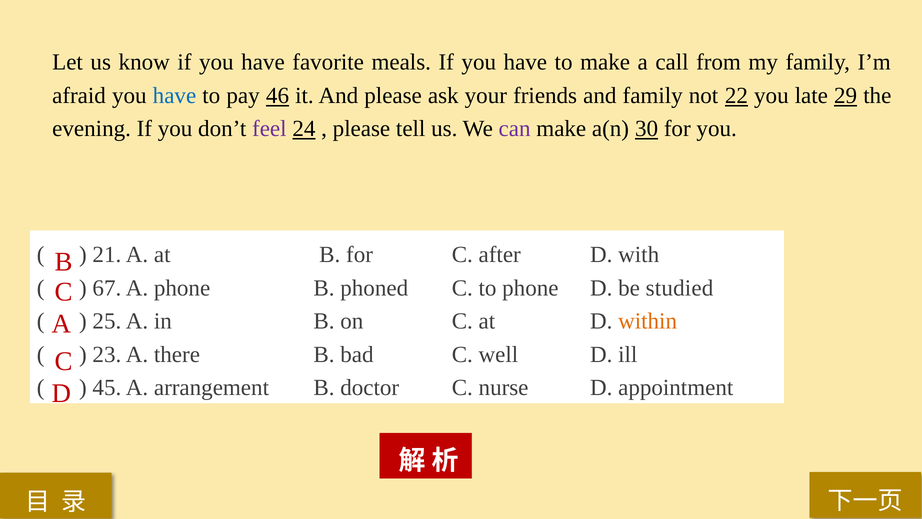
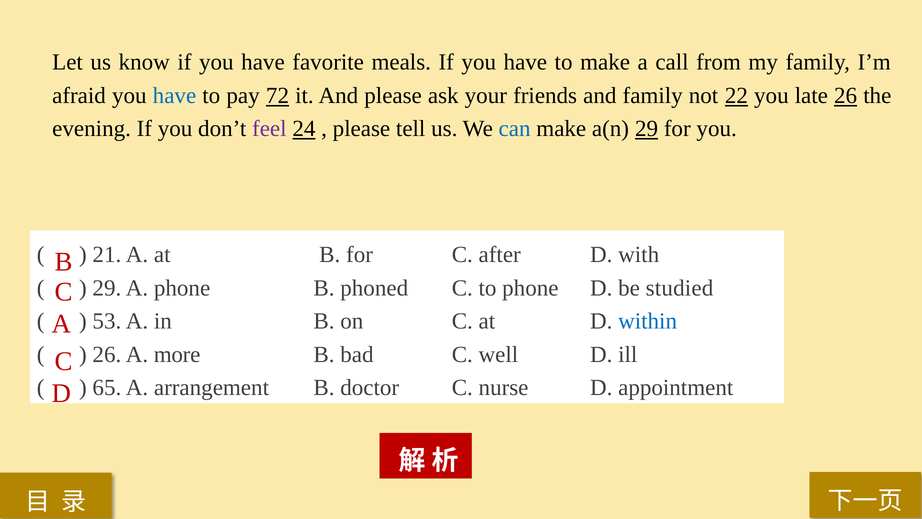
46: 46 -> 72 (278, 95)
late 29: 29 -> 26 (846, 95)
can colour: purple -> blue (515, 129)
a(n 30: 30 -> 29 (647, 129)
67: 67 -> 29 (107, 288)
25: 25 -> 53 (107, 321)
within colour: orange -> blue (648, 321)
23: 23 -> 26 (107, 354)
there: there -> more (177, 354)
45: 45 -> 65 (107, 387)
